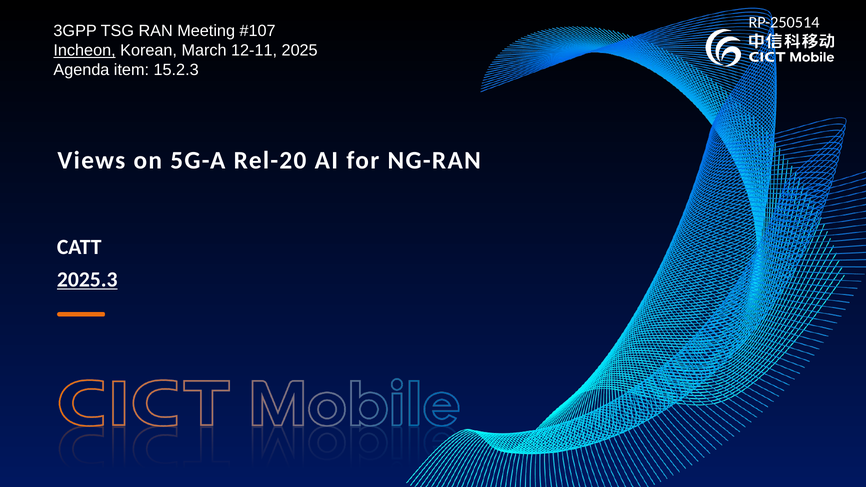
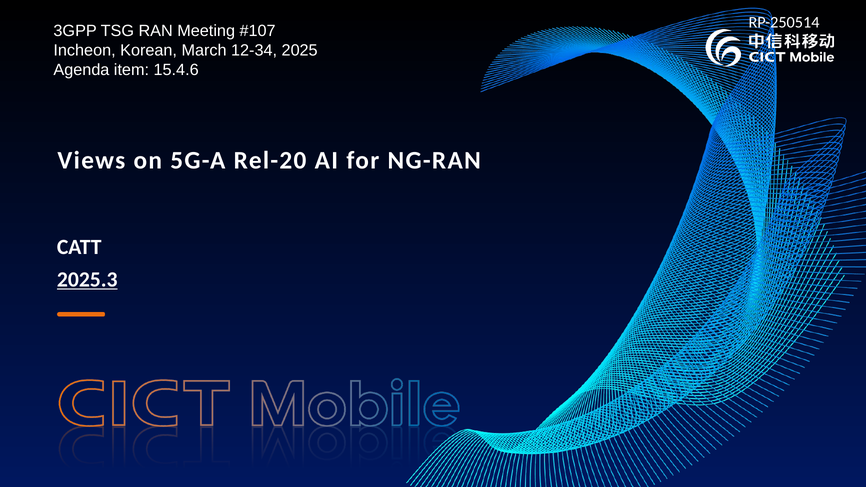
Incheon underline: present -> none (85, 50)
12-11: 12-11 -> 12-34 (254, 50)
15.2.3: 15.2.3 -> 15.4.6 (176, 70)
